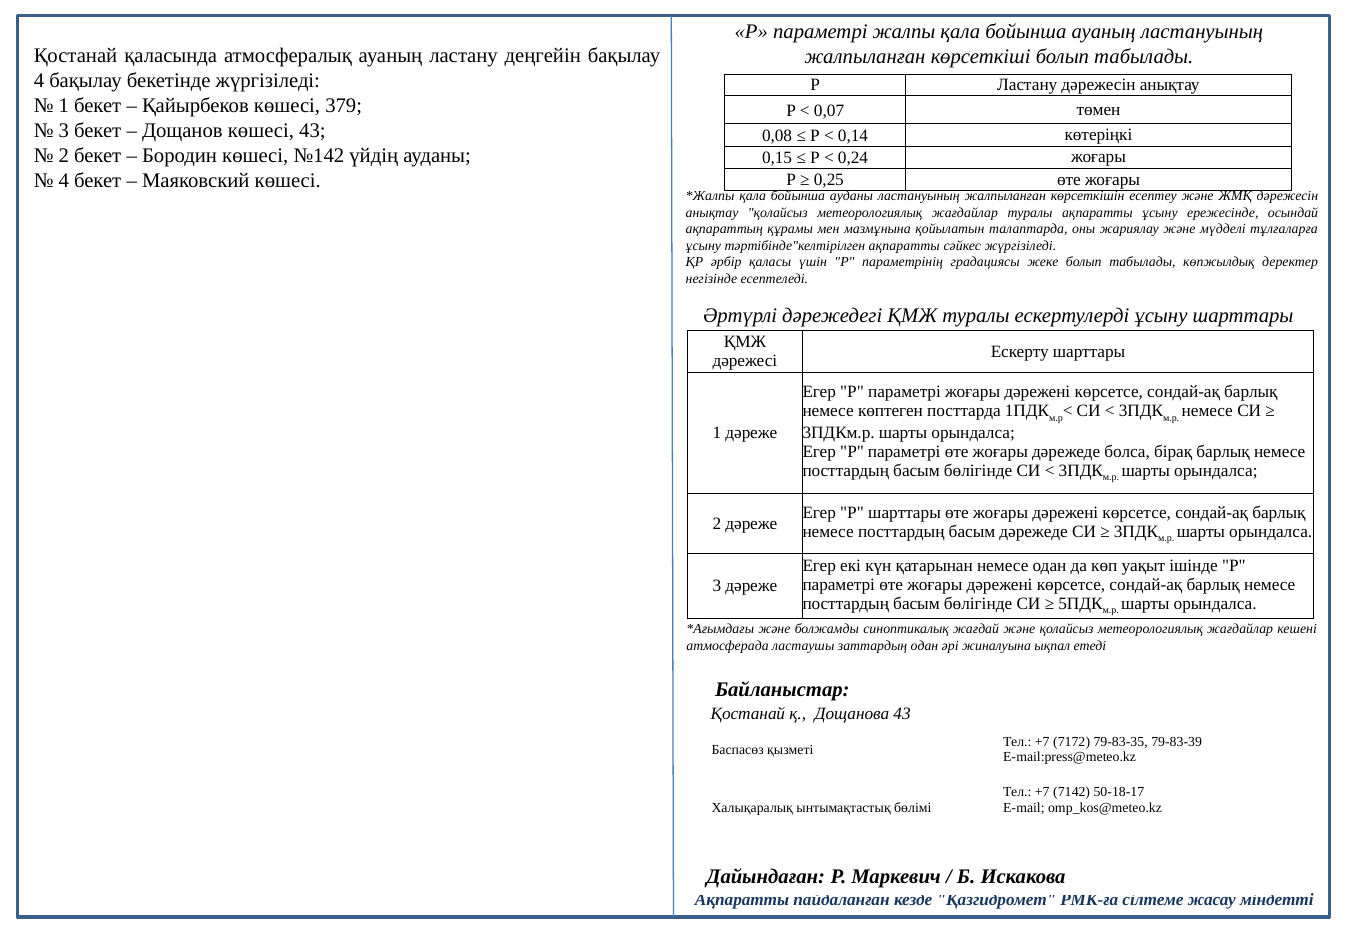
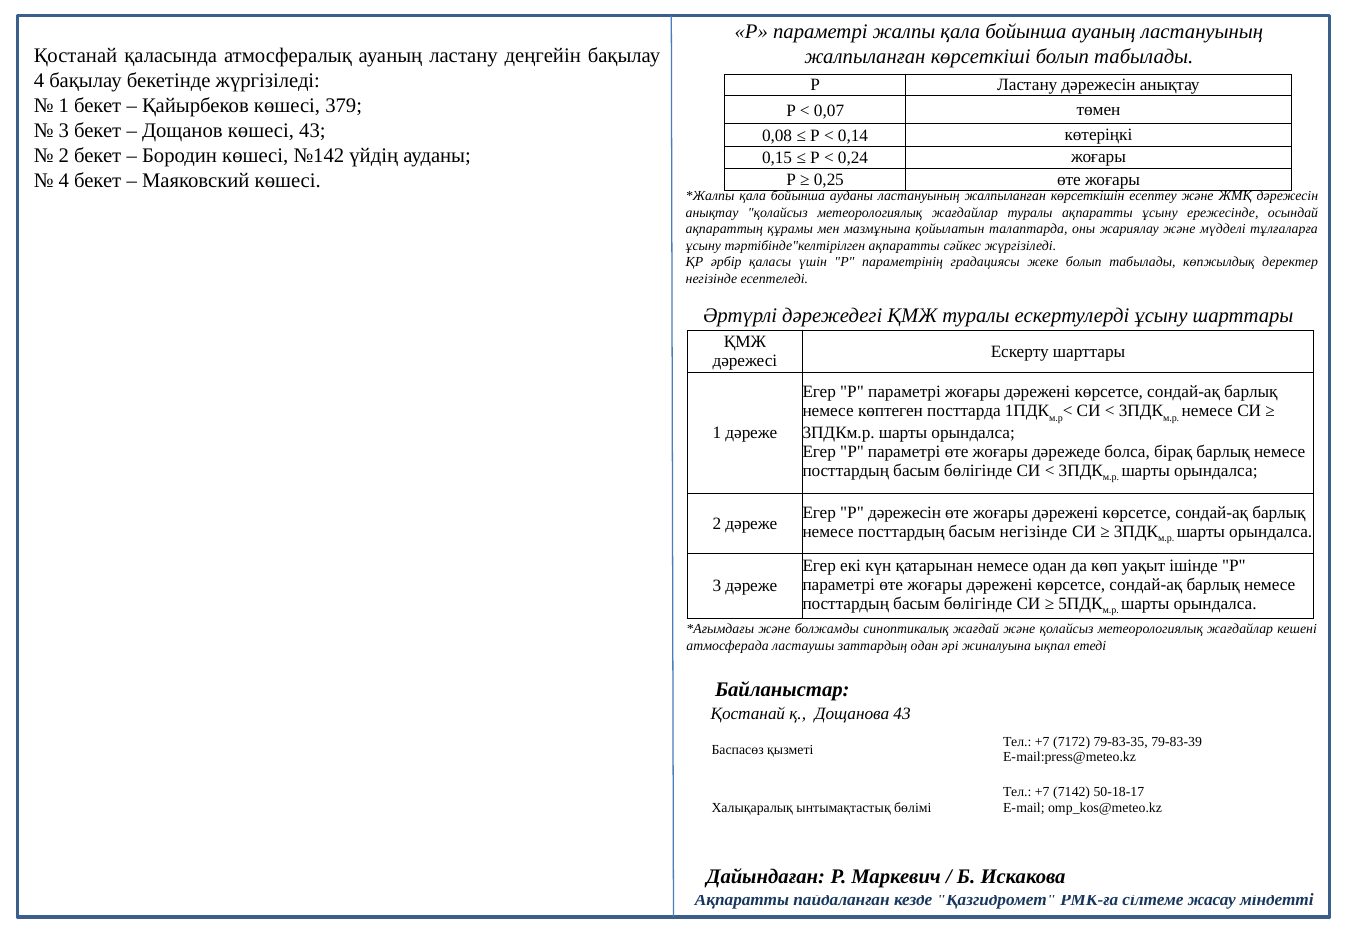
Р шарттары: шарттары -> дәрежесін (905, 512)
басым дәрежеде: дәрежеде -> негізінде (1033, 531)
